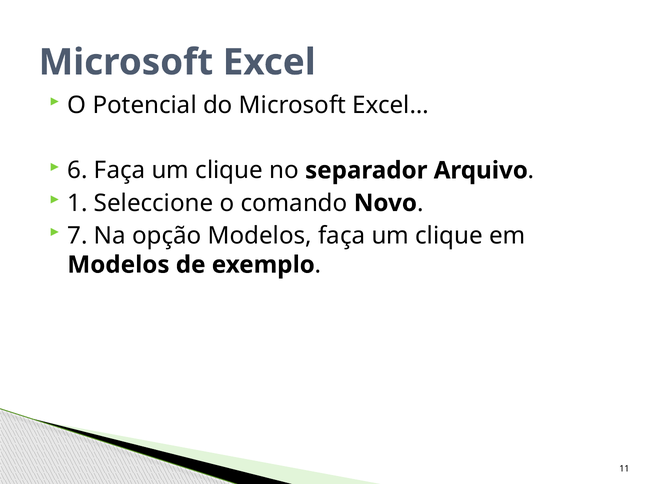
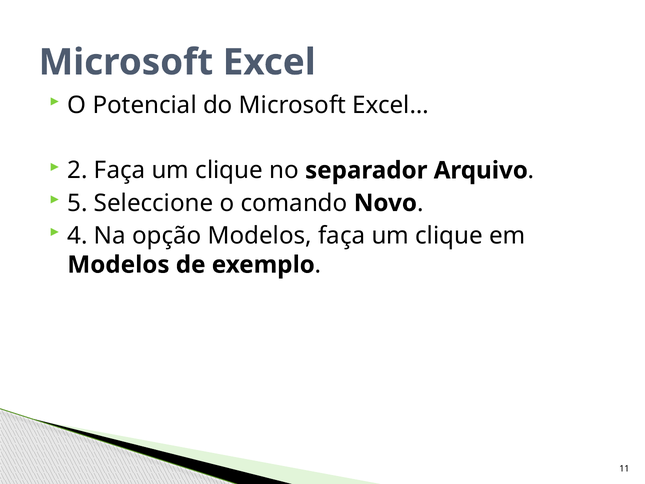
6: 6 -> 2 (78, 170)
1: 1 -> 5 (78, 203)
7: 7 -> 4 (78, 236)
